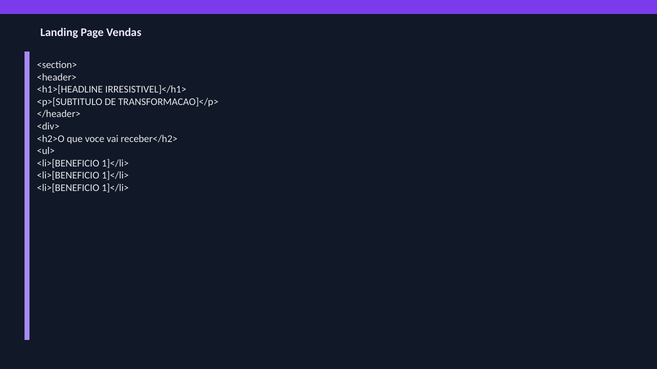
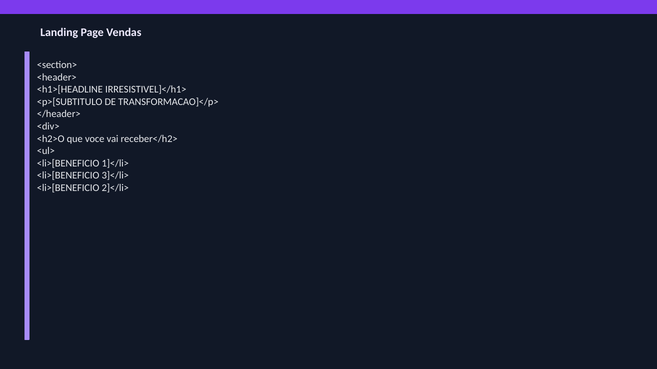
1]</li>: 1]</li> -> 3]</li> (115, 176)
1]</li>: 1]</li> -> 2]</li> (115, 188)
